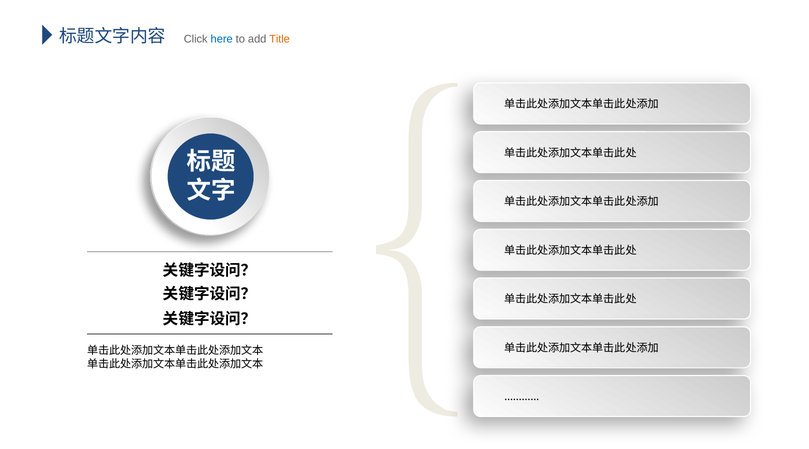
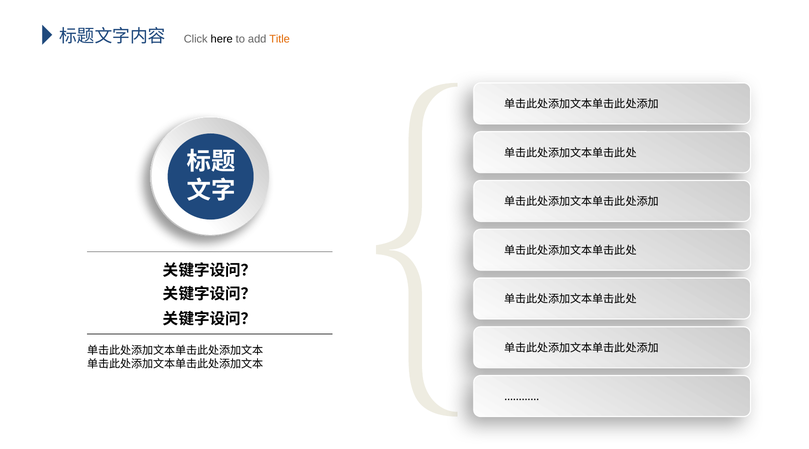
here colour: blue -> black (222, 39)
